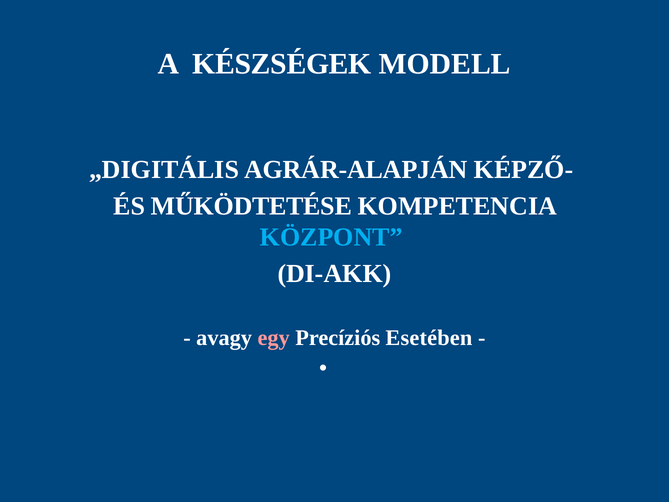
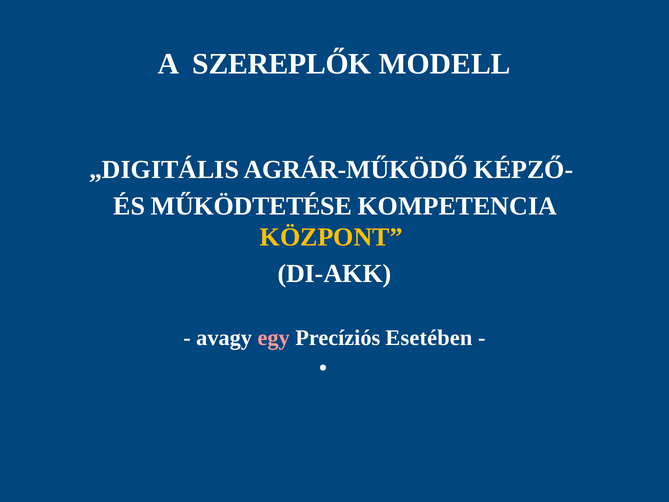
KÉSZSÉGEK: KÉSZSÉGEK -> SZEREPLŐK (282, 64)
AGRÁR-ALAPJÁN: AGRÁR-ALAPJÁN -> AGRÁR-MŰKÖDŐ (356, 170)
KÖZPONT colour: light blue -> yellow (331, 237)
